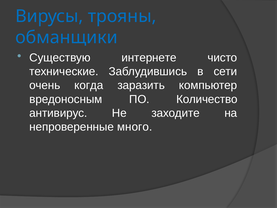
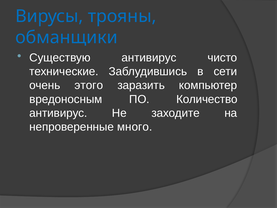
Существую интернете: интернете -> антивирус (149, 58)
когда: когда -> этого (89, 85)
